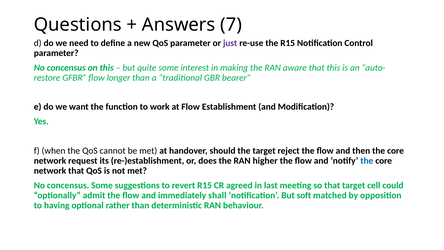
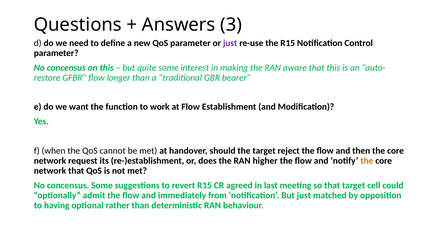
7: 7 -> 3 (231, 25)
the colour: blue -> orange (367, 161)
shall: shall -> from (217, 195)
But soft: soft -> just (304, 195)
